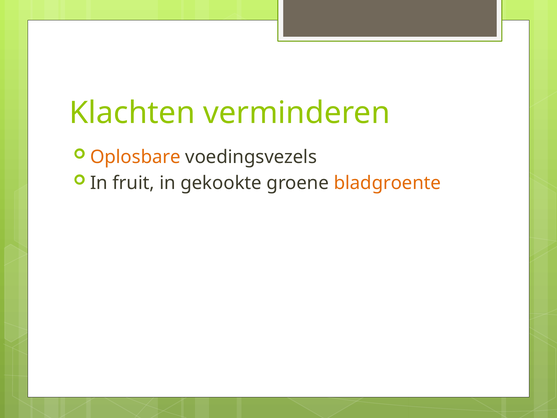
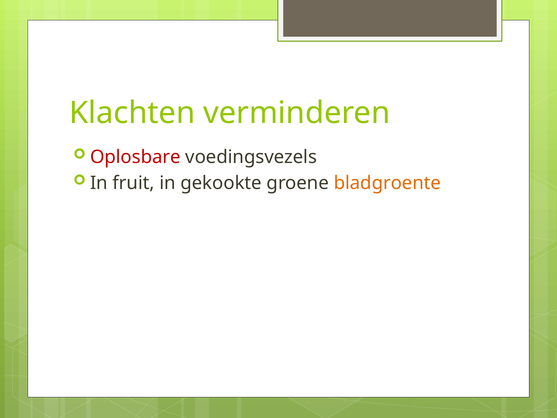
Oplosbare colour: orange -> red (135, 157)
